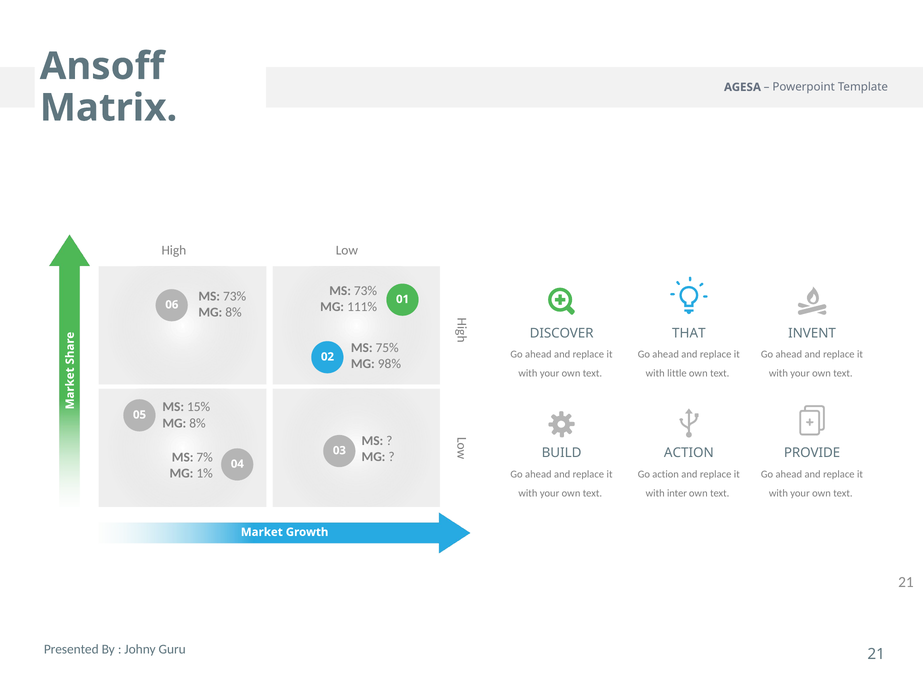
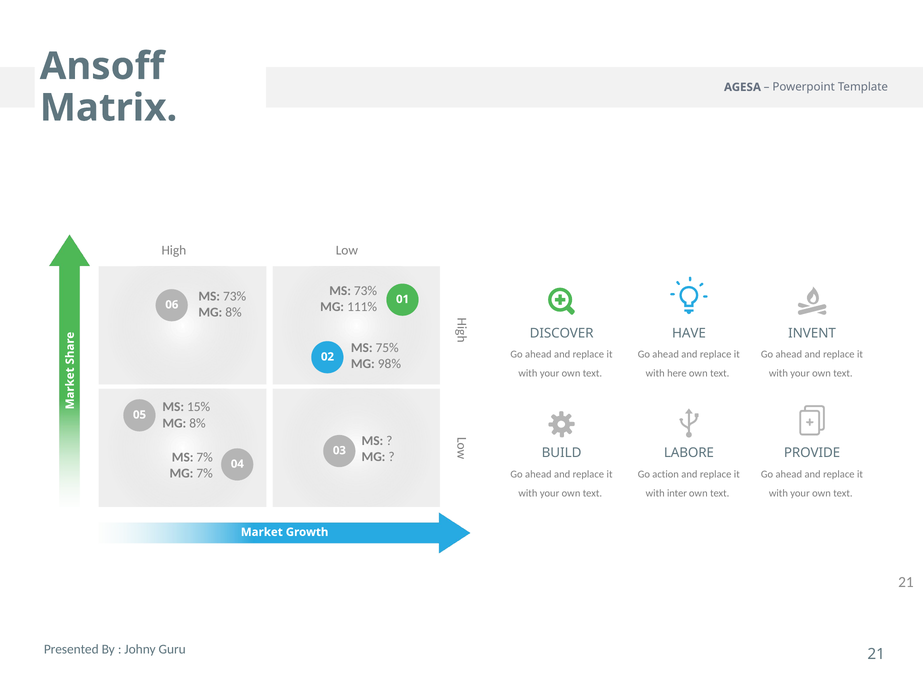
THAT: THAT -> HAVE (689, 333)
little: little -> here (677, 373)
ACTION: ACTION -> LABORE (689, 453)
MG 1%: 1% -> 7% (205, 474)
